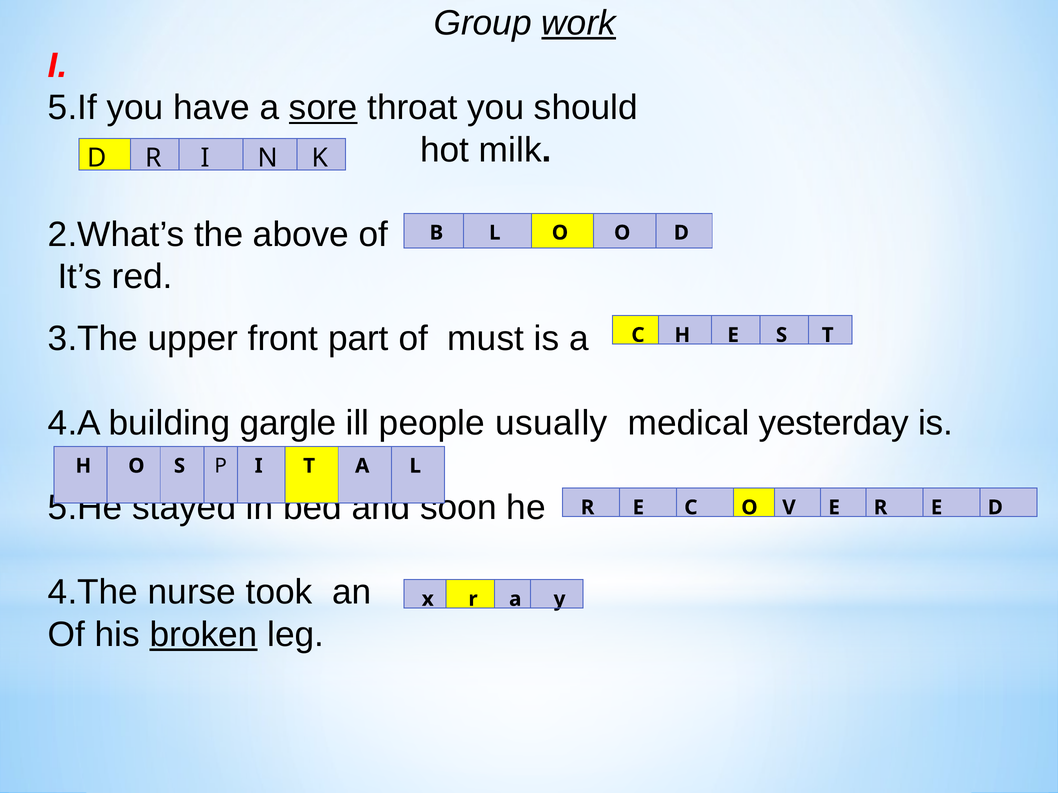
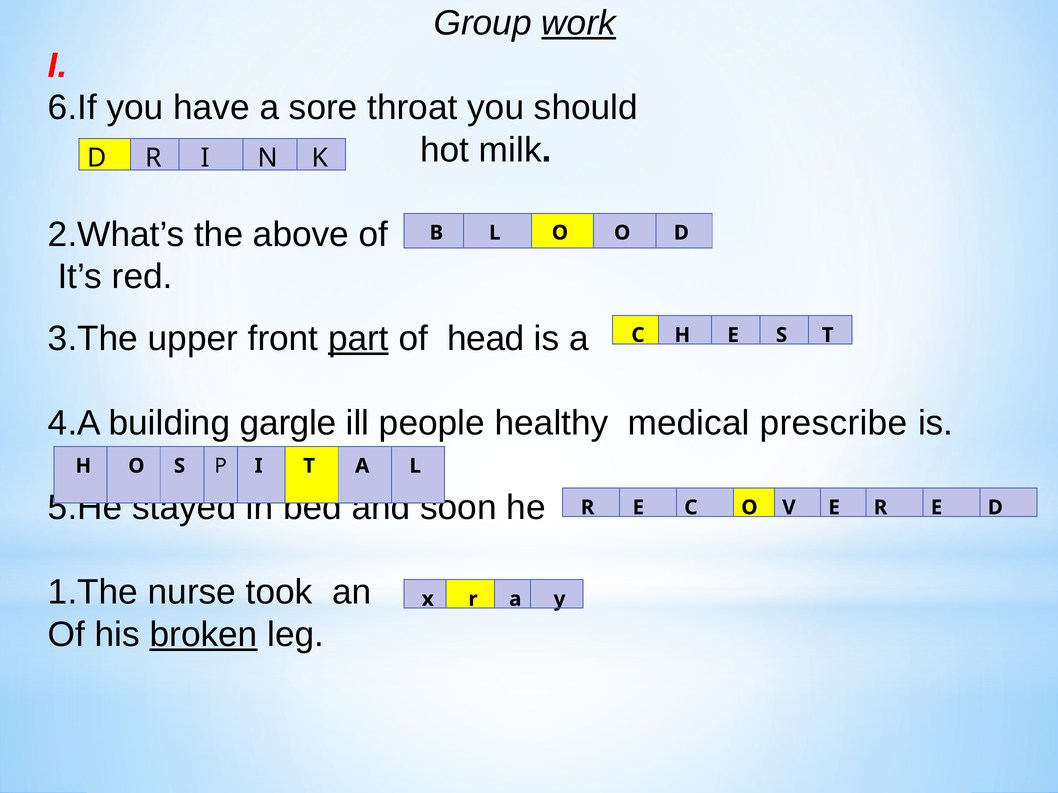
5.If: 5.If -> 6.If (72, 108)
sore underline: present -> none (323, 108)
part underline: none -> present (358, 339)
must: must -> head (486, 339)
usually: usually -> healthy (552, 423)
yesterday: yesterday -> prescribe (834, 423)
4.The: 4.The -> 1.The (93, 593)
